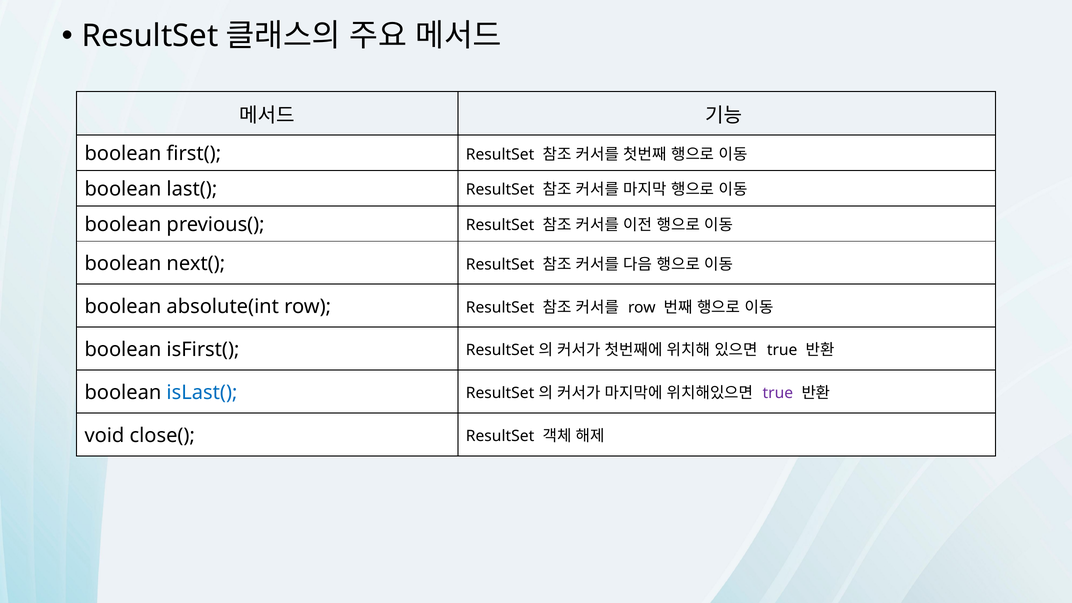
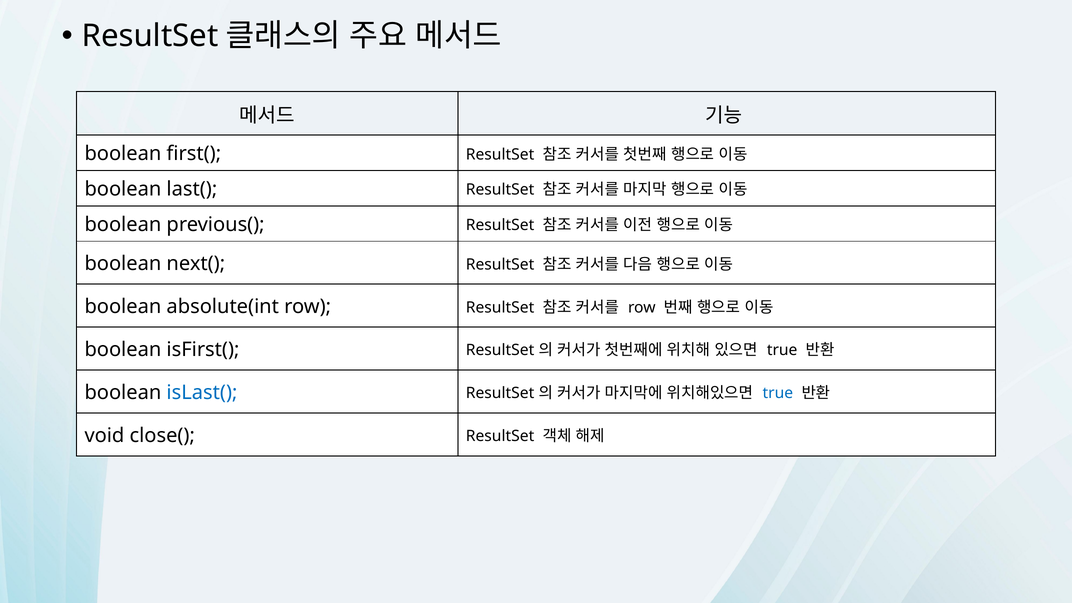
true colour: purple -> blue (778, 393)
